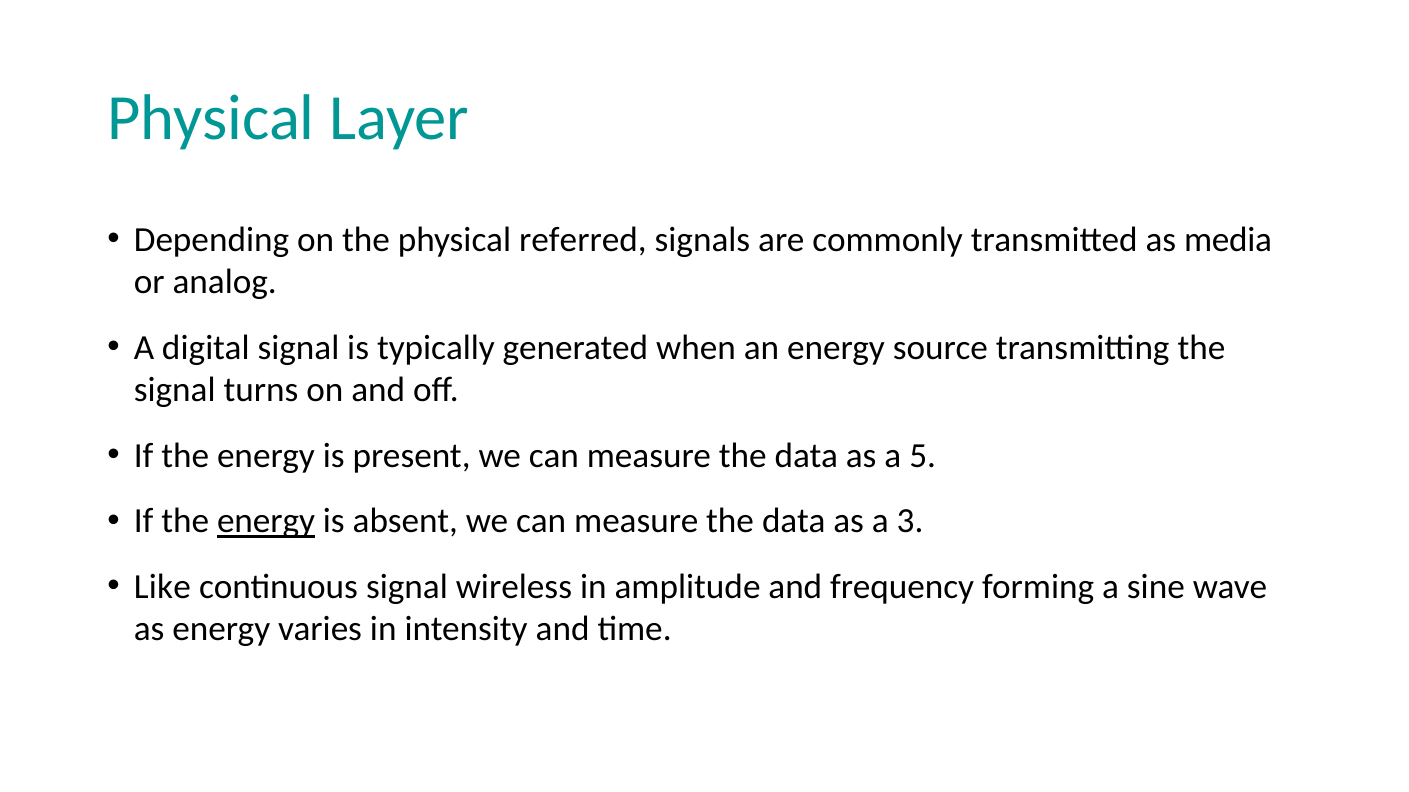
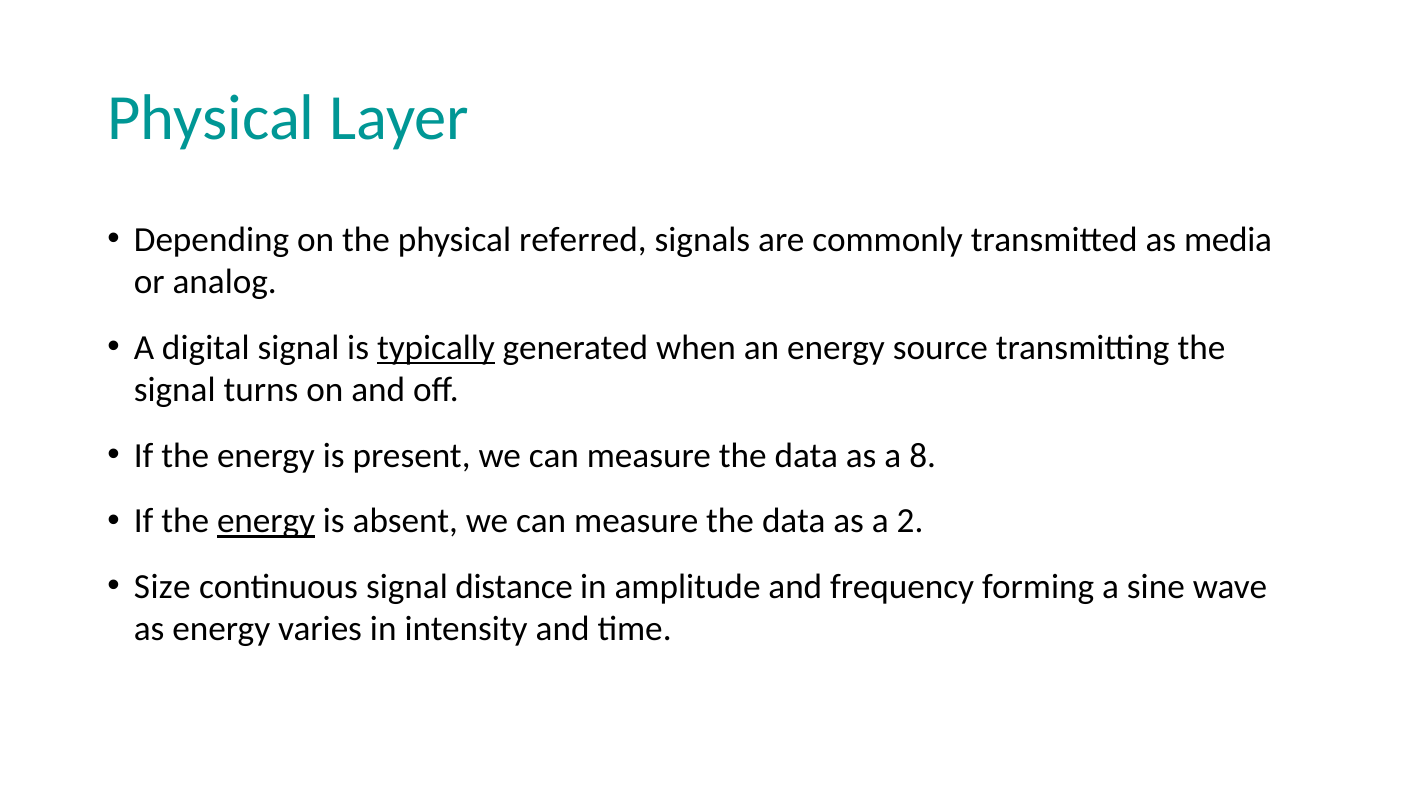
typically underline: none -> present (436, 348)
5: 5 -> 8 (923, 456)
3: 3 -> 2 (910, 522)
Like: Like -> Size (162, 588)
wireless: wireless -> distance (514, 588)
